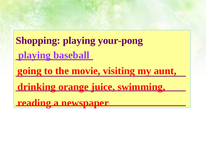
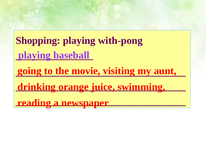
your-pong: your-pong -> with-pong (120, 41)
